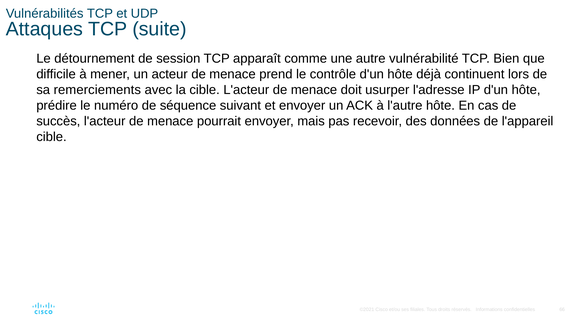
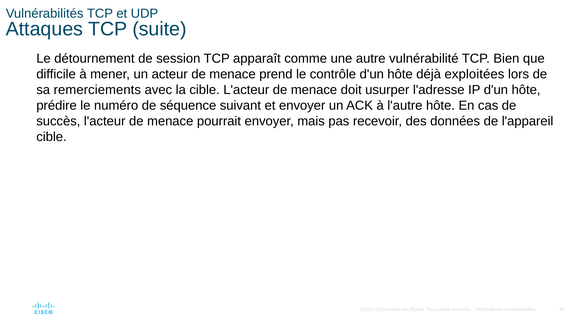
continuent: continuent -> exploitées (474, 74)
